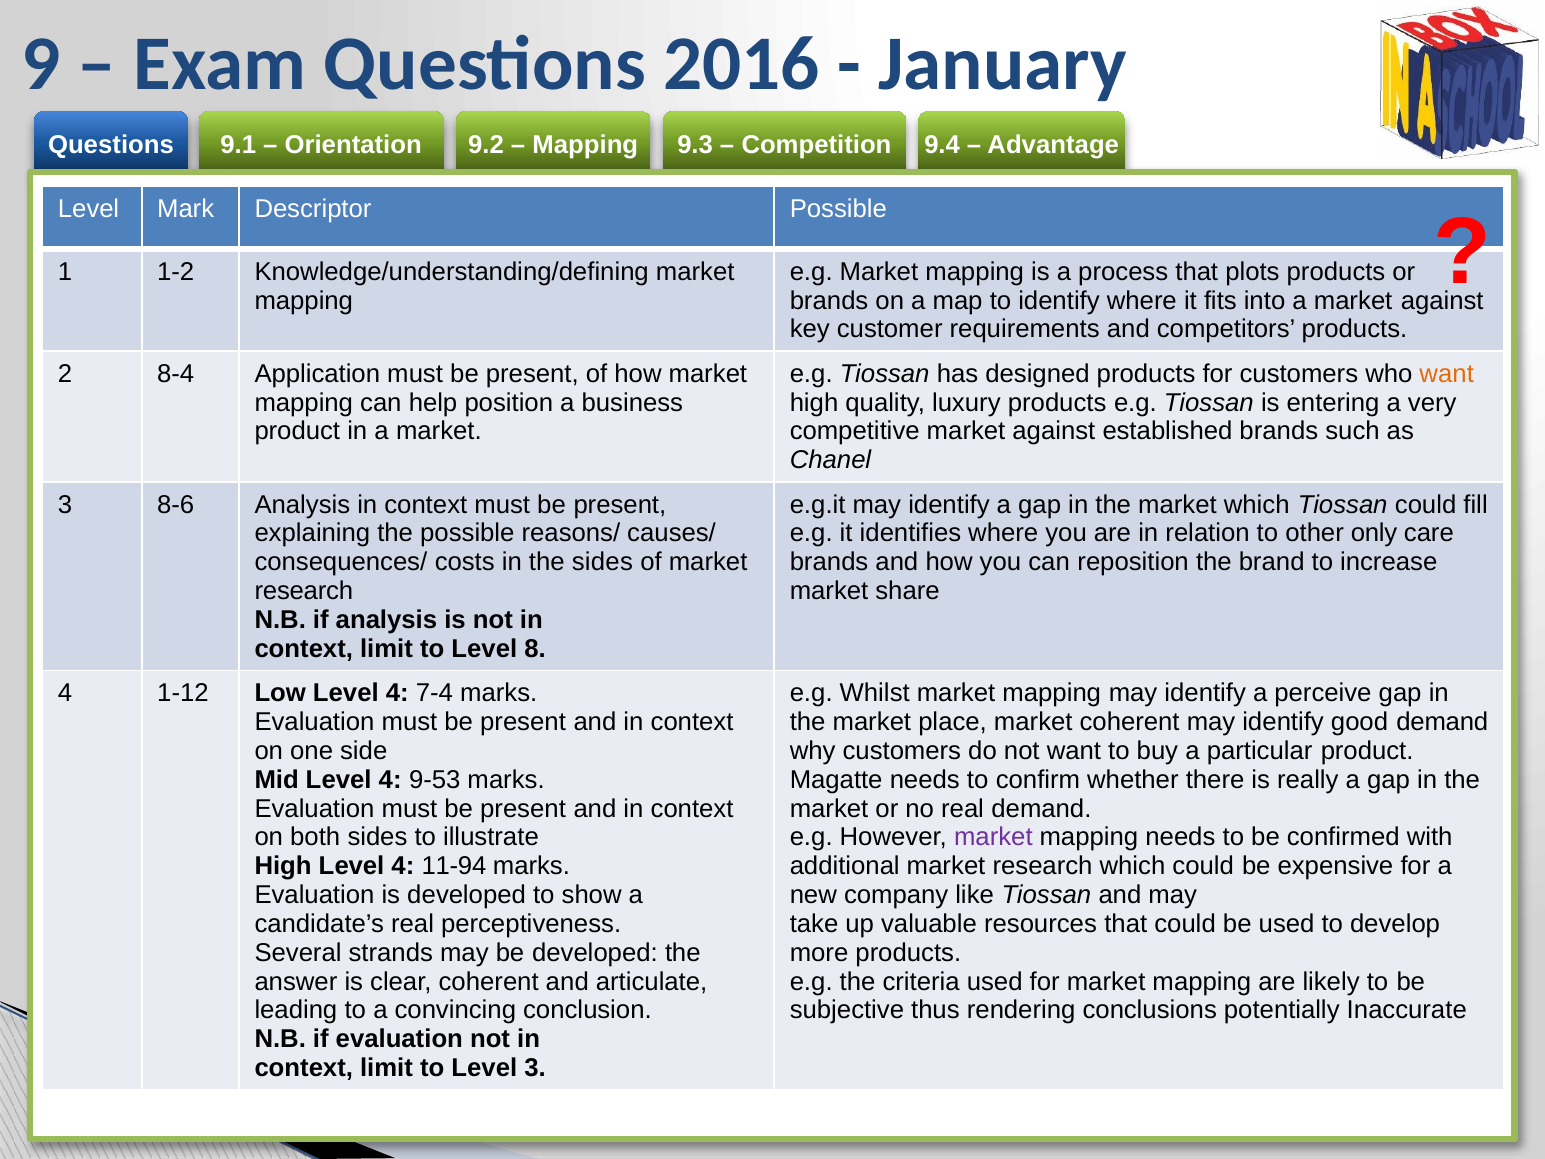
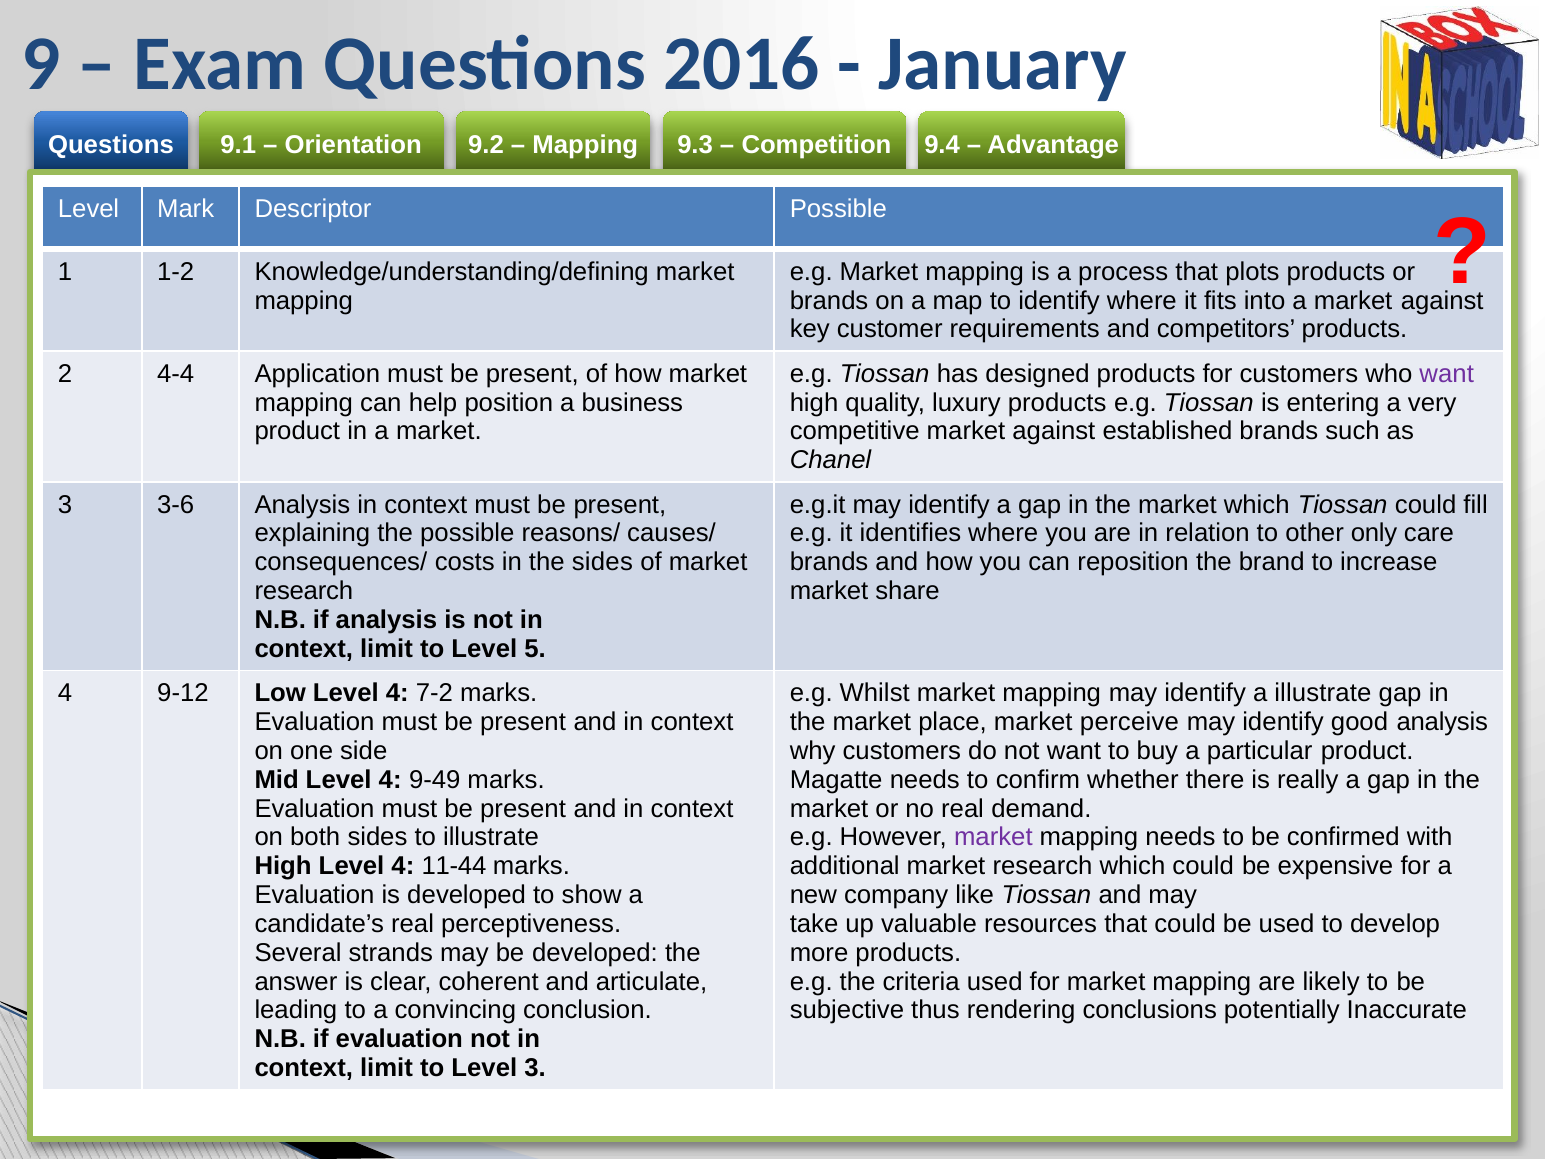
8-4: 8-4 -> 4-4 (176, 374)
want colour: orange -> purple (1447, 374)
8-6: 8-6 -> 3-6 (176, 505)
8: 8 -> 5 (535, 649)
1-12: 1-12 -> 9-12 (183, 693)
7-4: 7-4 -> 7-2 (435, 693)
a perceive: perceive -> illustrate (1323, 693)
market coherent: coherent -> perceive (1129, 722)
good demand: demand -> analysis (1442, 722)
9-53: 9-53 -> 9-49 (435, 780)
11-94: 11-94 -> 11-44 (454, 866)
